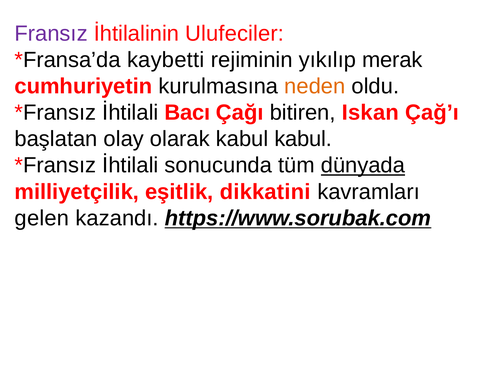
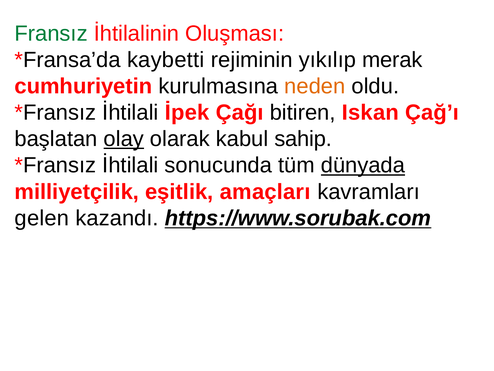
Fransız colour: purple -> green (51, 33)
Ulufeciler: Ulufeciler -> Oluşması (235, 33)
Bacı: Bacı -> İpek (187, 112)
olay underline: none -> present (124, 139)
kabul kabul: kabul -> sahip (303, 139)
dikkatini: dikkatini -> amaçları (265, 192)
